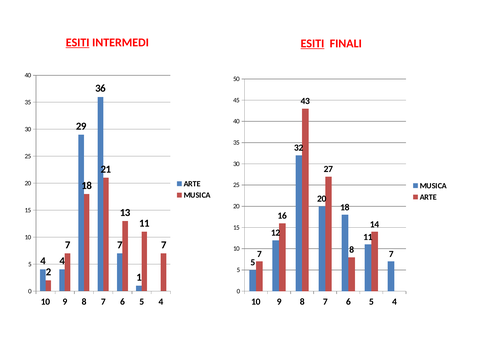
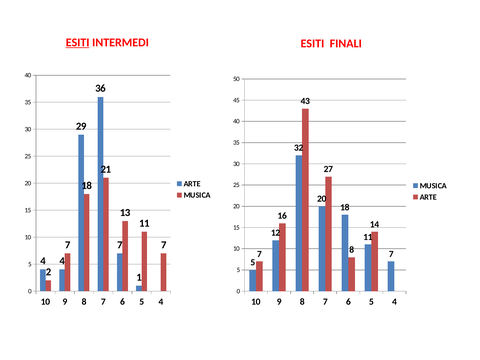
ESITI underline: present -> none (312, 43)
